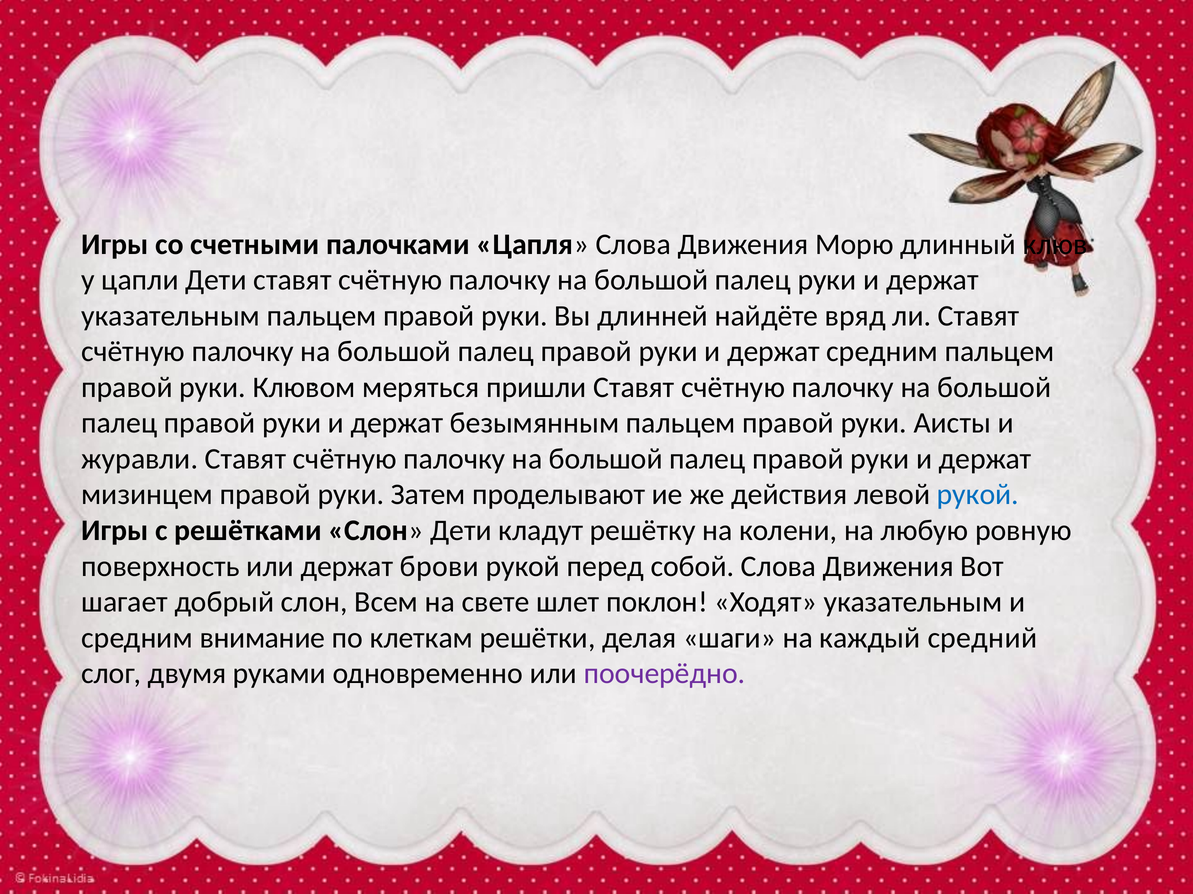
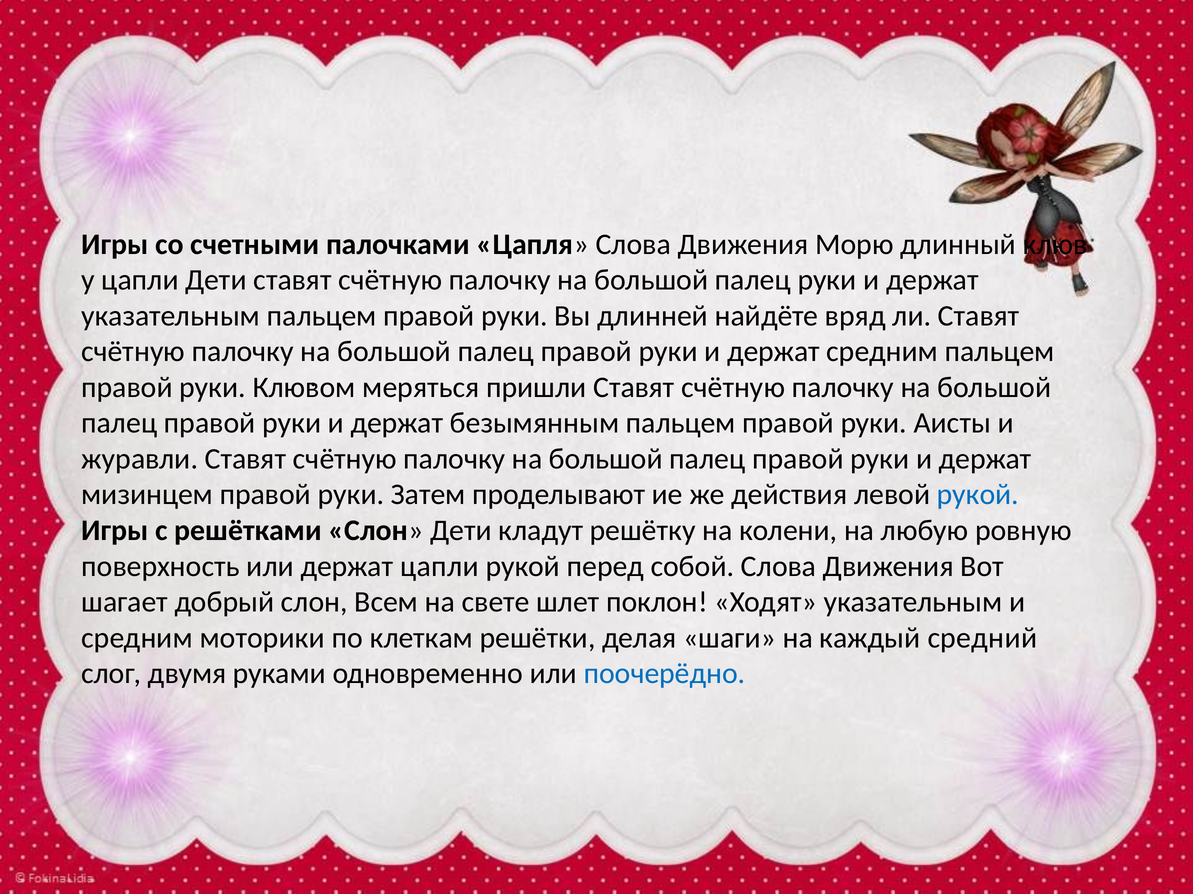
держат брови: брови -> цапли (439, 567)
внимание: внимание -> моторики (262, 638)
поочерёдно colour: purple -> blue (665, 674)
